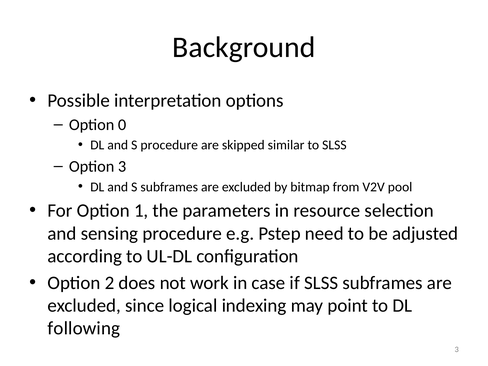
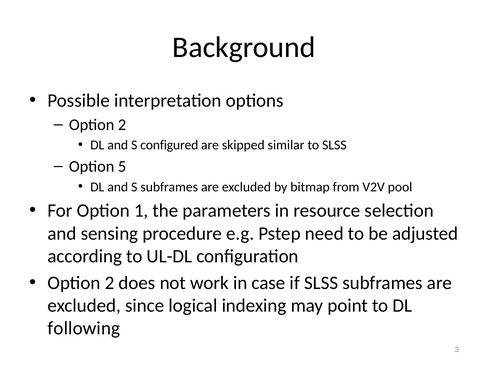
0: 0 -> 2 (122, 125)
S procedure: procedure -> configured (169, 145)
Option 3: 3 -> 5 (122, 167)
